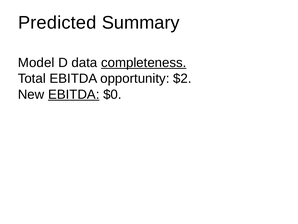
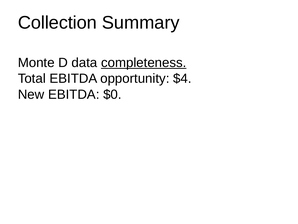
Predicted: Predicted -> Collection (57, 23)
Model: Model -> Monte (36, 62)
$2: $2 -> $4 (182, 78)
EBITDA underline: present -> none (74, 94)
